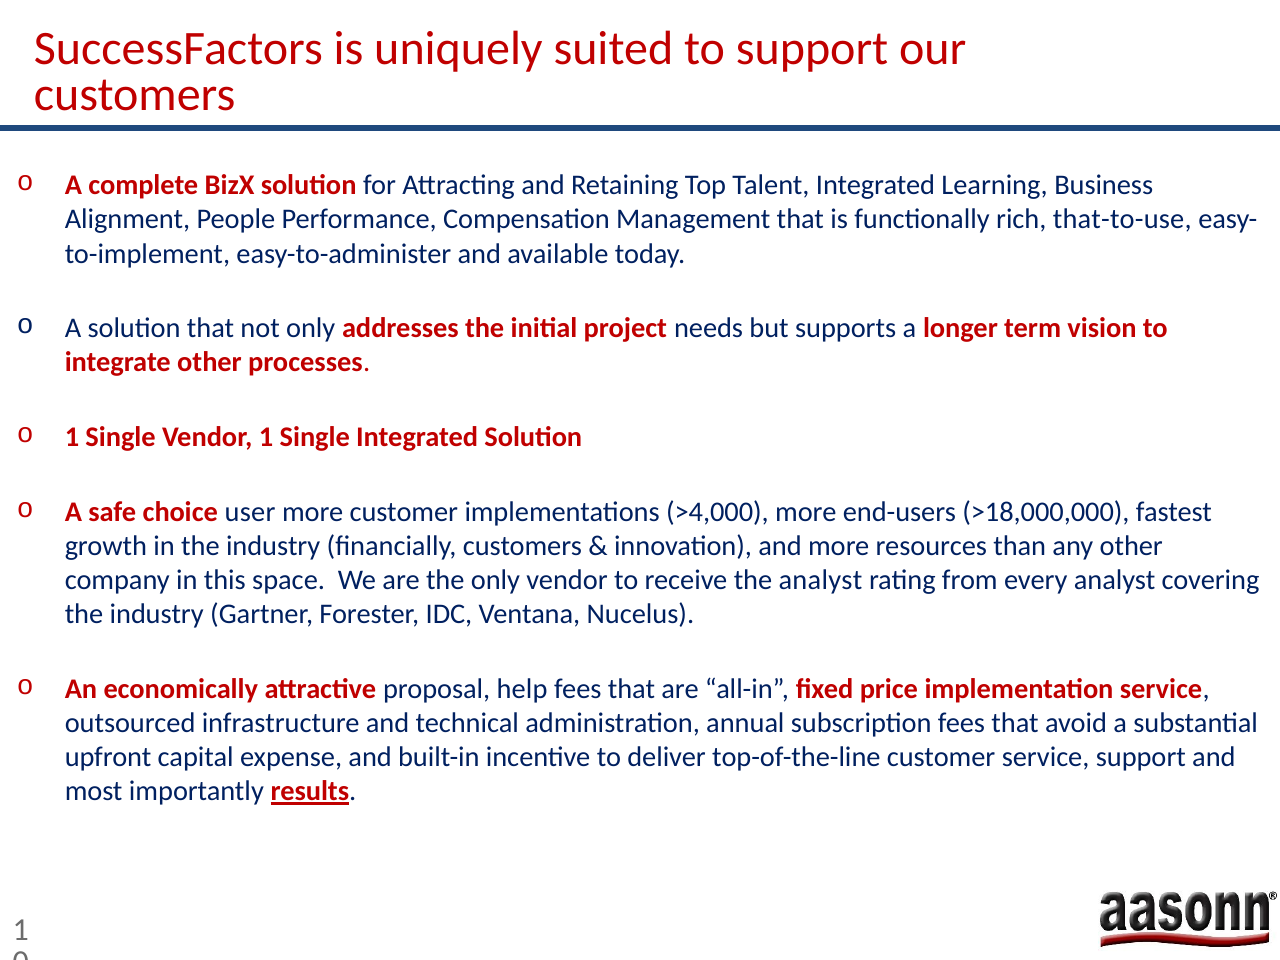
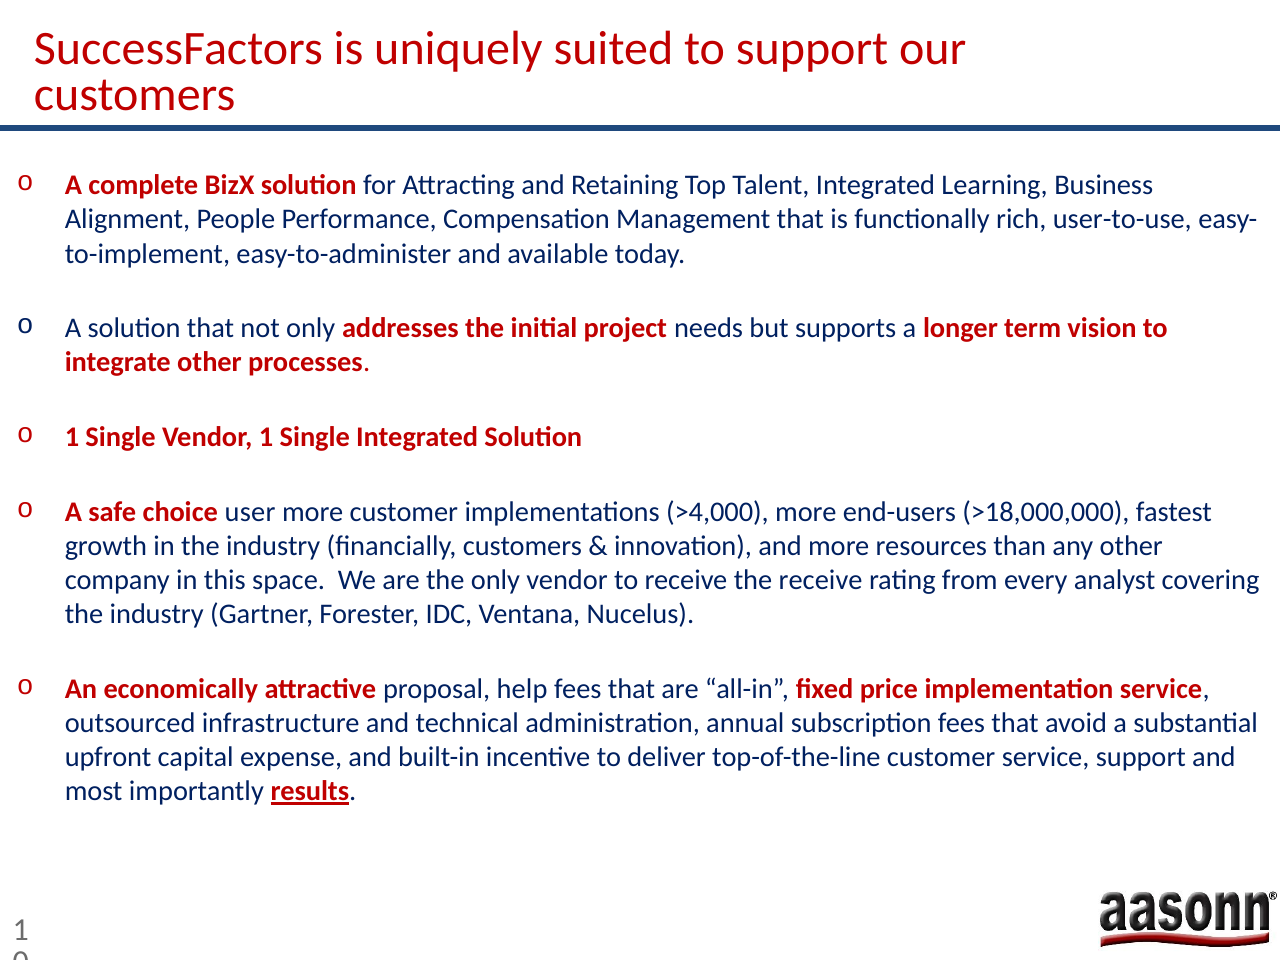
that-to-use: that-to-use -> user-to-use (1122, 220)
the analyst: analyst -> receive (821, 580)
